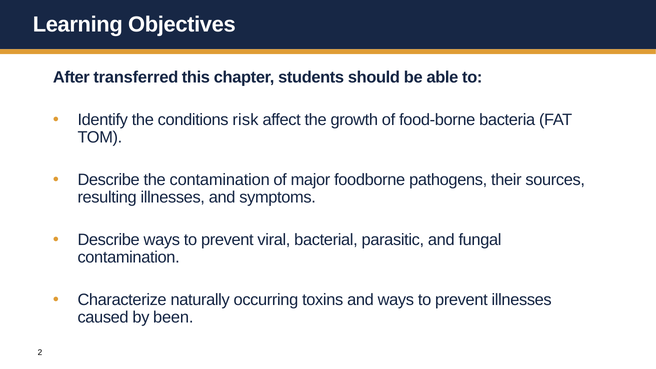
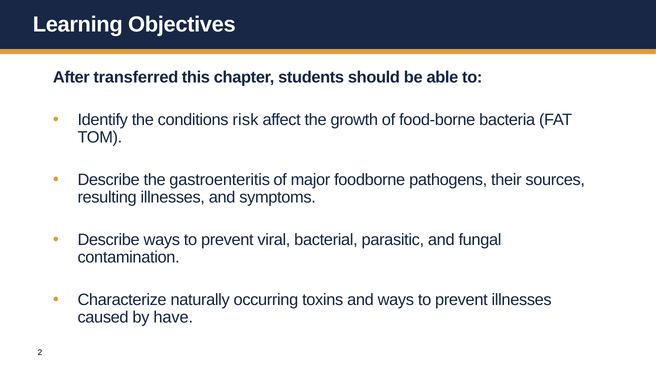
the contamination: contamination -> gastroenteritis (220, 180)
been: been -> have (173, 317)
